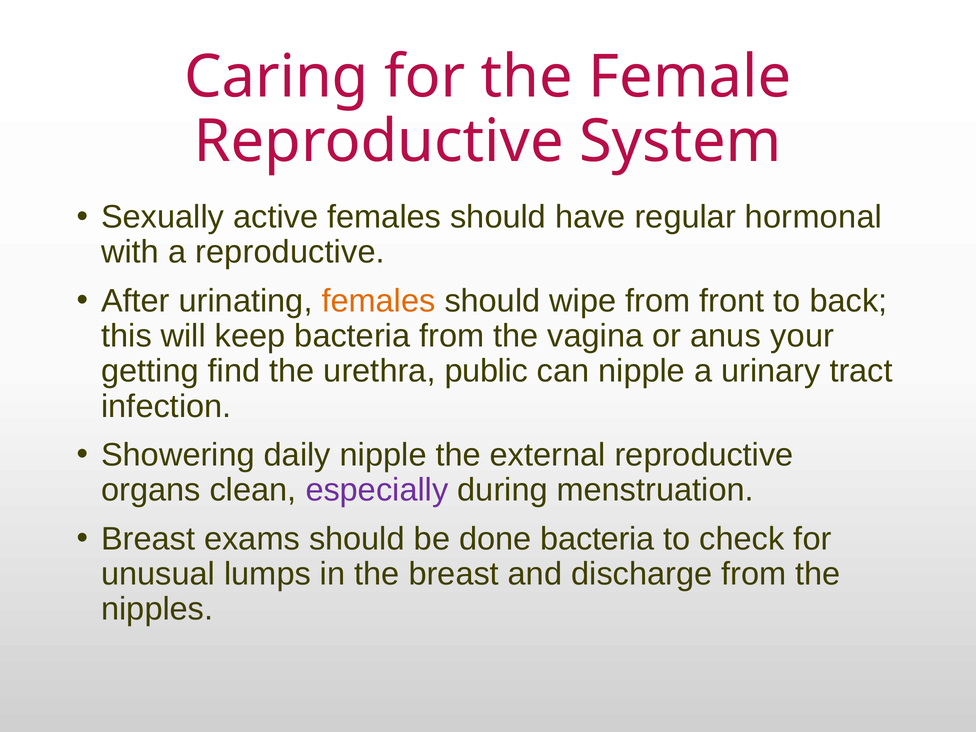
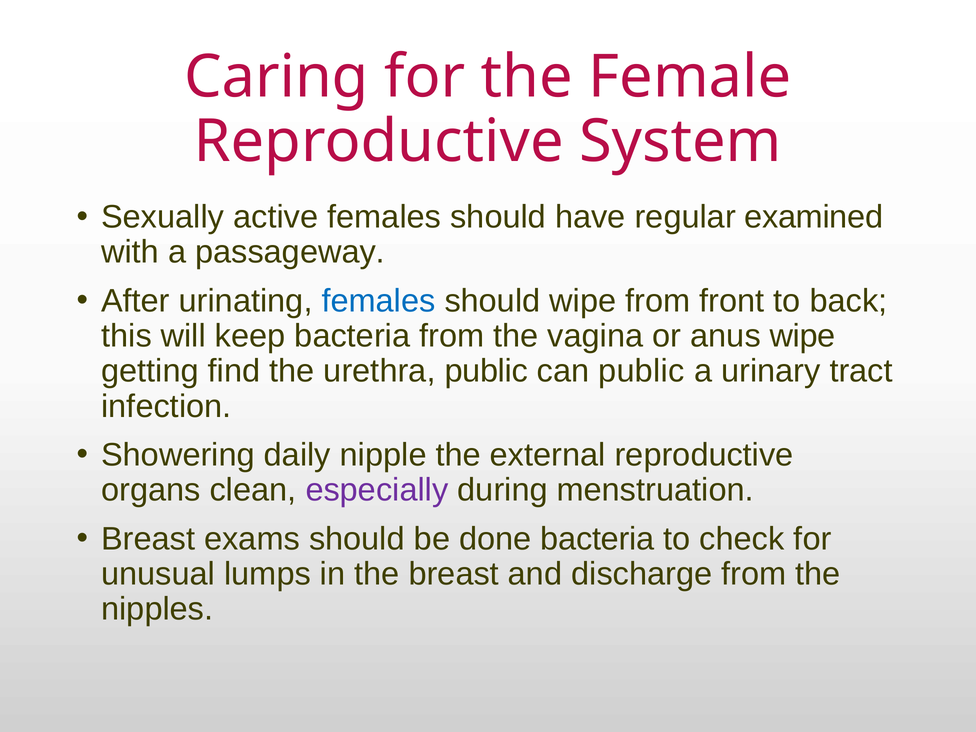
hormonal: hormonal -> examined (814, 217)
a reproductive: reproductive -> passageway (290, 252)
females colour: orange -> blue (379, 301)
anus your: your -> wipe (803, 336)
can nipple: nipple -> public (641, 371)
